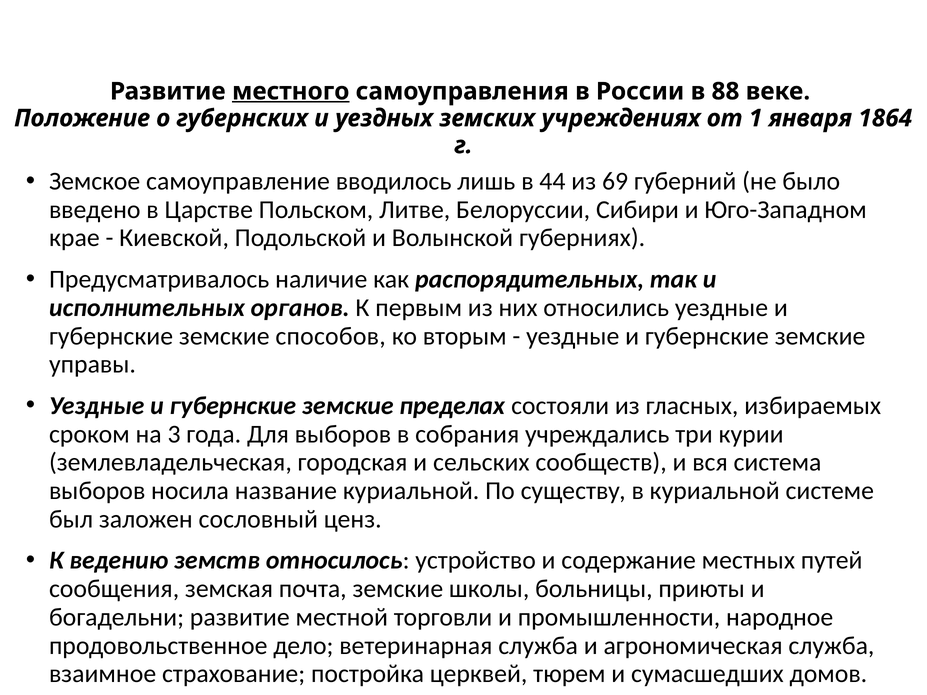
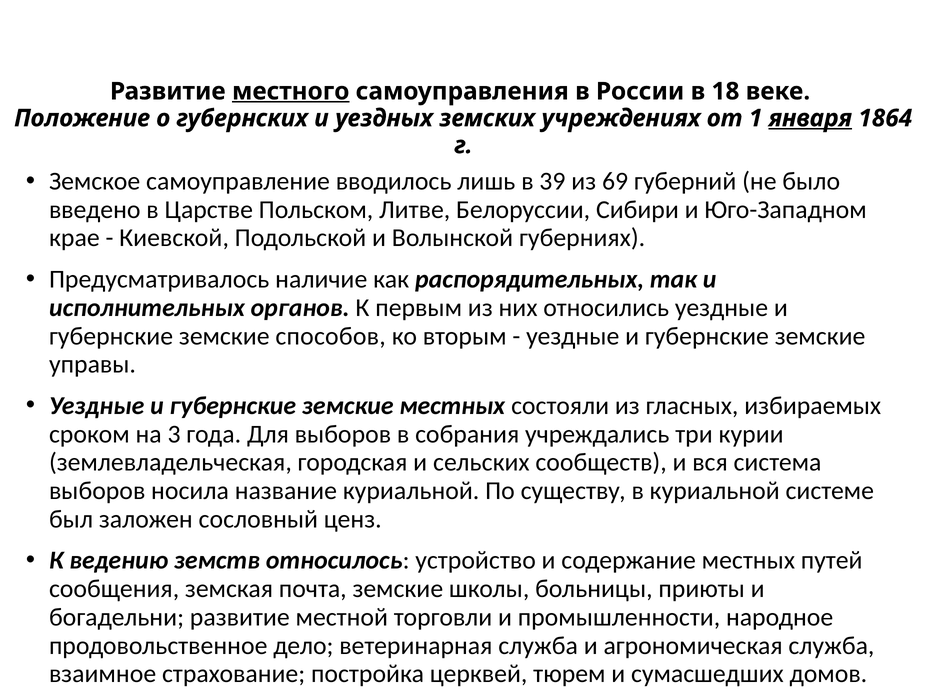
88: 88 -> 18 (725, 91)
января underline: none -> present (810, 118)
44: 44 -> 39 (552, 181)
земские пределах: пределах -> местных (452, 406)
